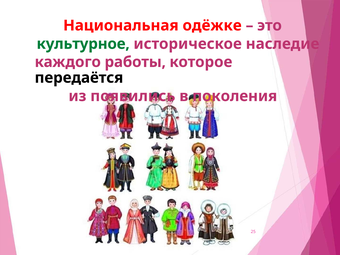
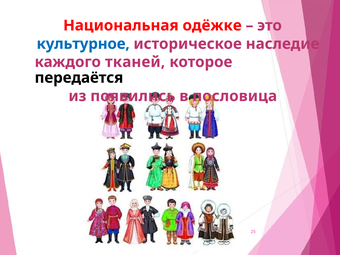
культурное colour: green -> blue (83, 44)
работы: работы -> тканей (135, 62)
поколения: поколения -> пословица (235, 96)
